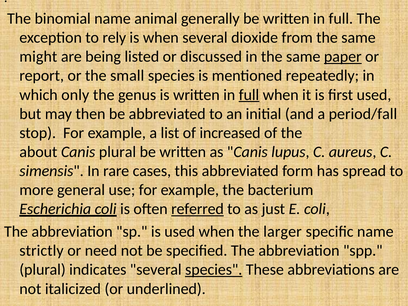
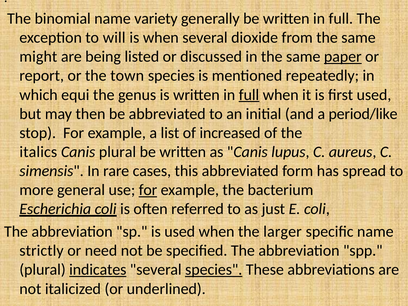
animal: animal -> variety (156, 19)
rely: rely -> will (114, 38)
small: small -> town (127, 76)
only: only -> equi (75, 95)
period/fall: period/fall -> period/like (363, 114)
about: about -> italics (38, 152)
for underline: none -> present (148, 190)
referred underline: present -> none (197, 209)
indicates underline: none -> present (98, 270)
